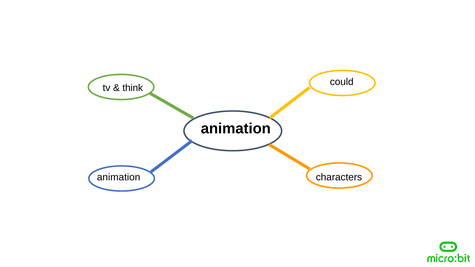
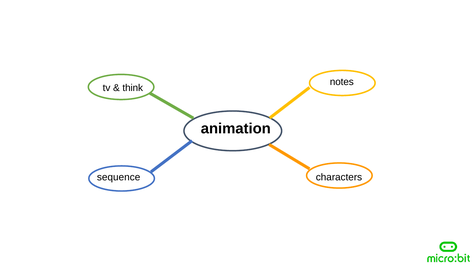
could: could -> notes (342, 82)
animation: animation -> sequence (119, 177)
